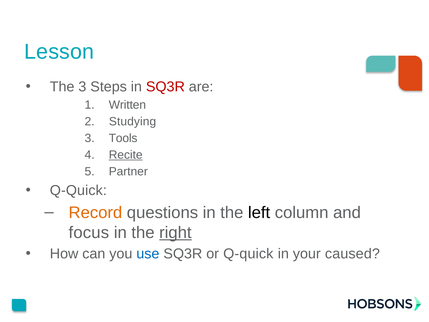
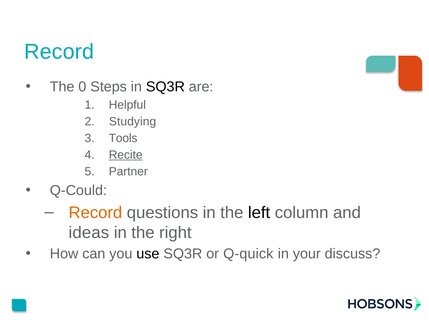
Lesson: Lesson -> Record (59, 52)
The 3: 3 -> 0 (82, 87)
SQ3R colour: red -> black (165, 87)
Written: Written -> Helpful (127, 105)
Q-Quick: Q-Quick -> Q-Could (78, 190)
focus: focus -> ideas (89, 232)
right underline: present -> none (175, 232)
use colour: blue -> black (148, 254)
caused: caused -> discuss (352, 254)
